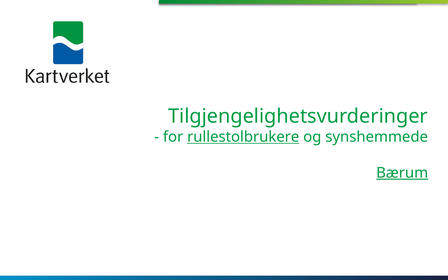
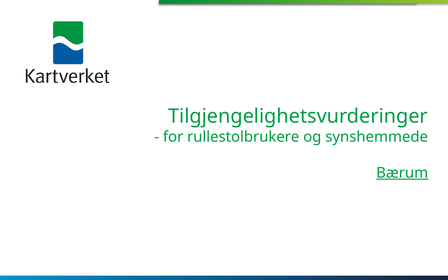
rullestolbrukere underline: present -> none (243, 137)
